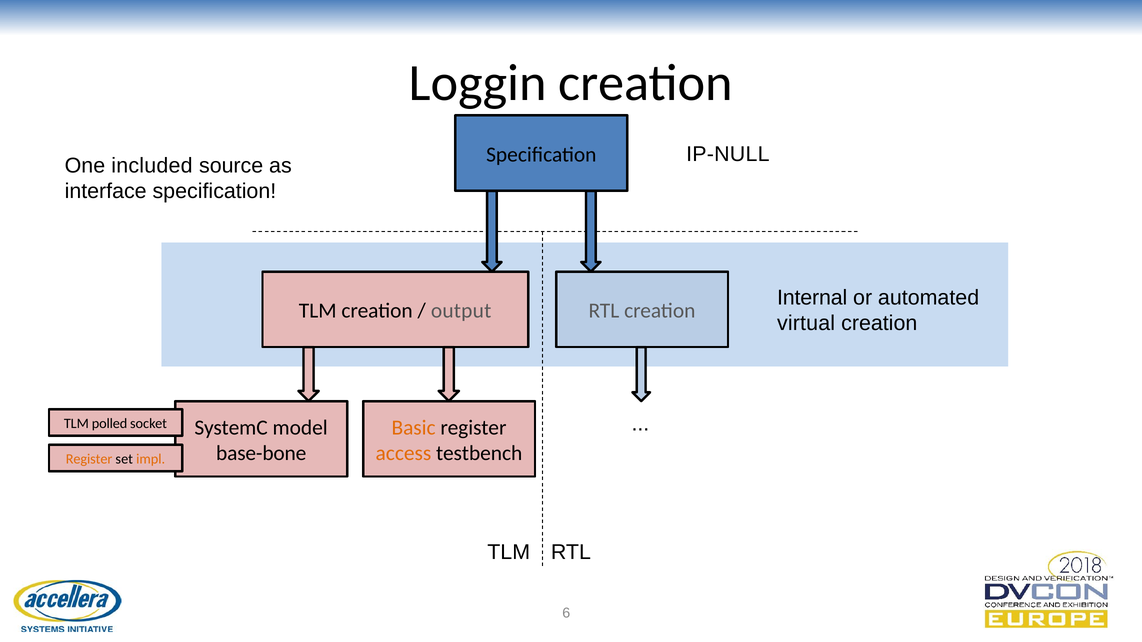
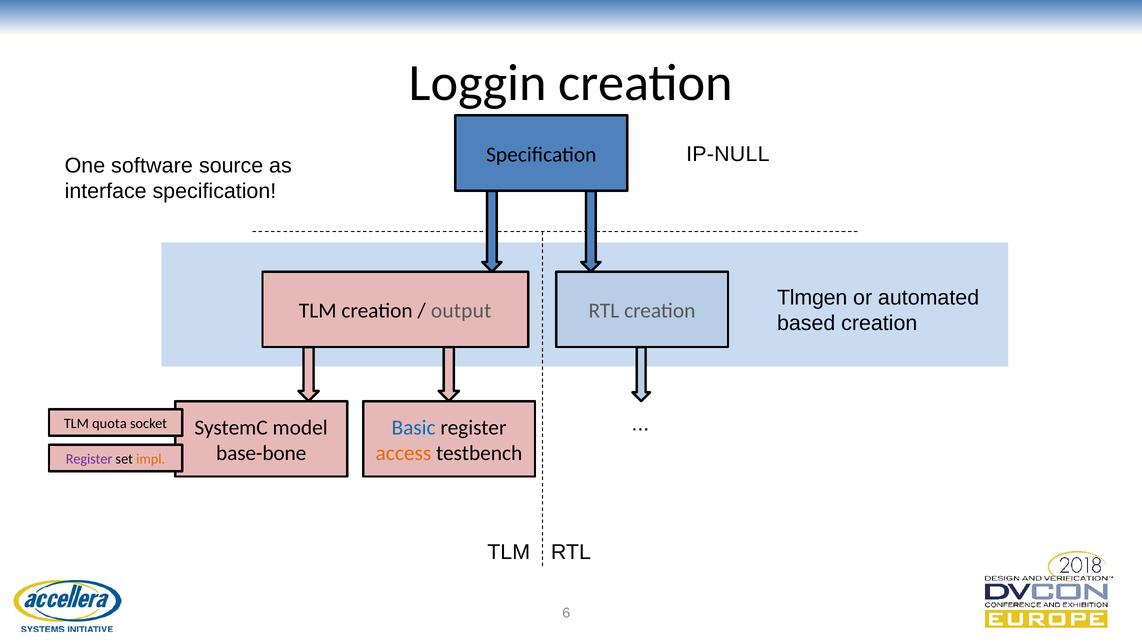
included: included -> software (152, 166)
Internal: Internal -> Tlmgen (812, 298)
virtual: virtual -> based (806, 323)
polled: polled -> quota (109, 424)
Basic colour: orange -> blue (414, 428)
Register colour: orange -> purple (89, 459)
